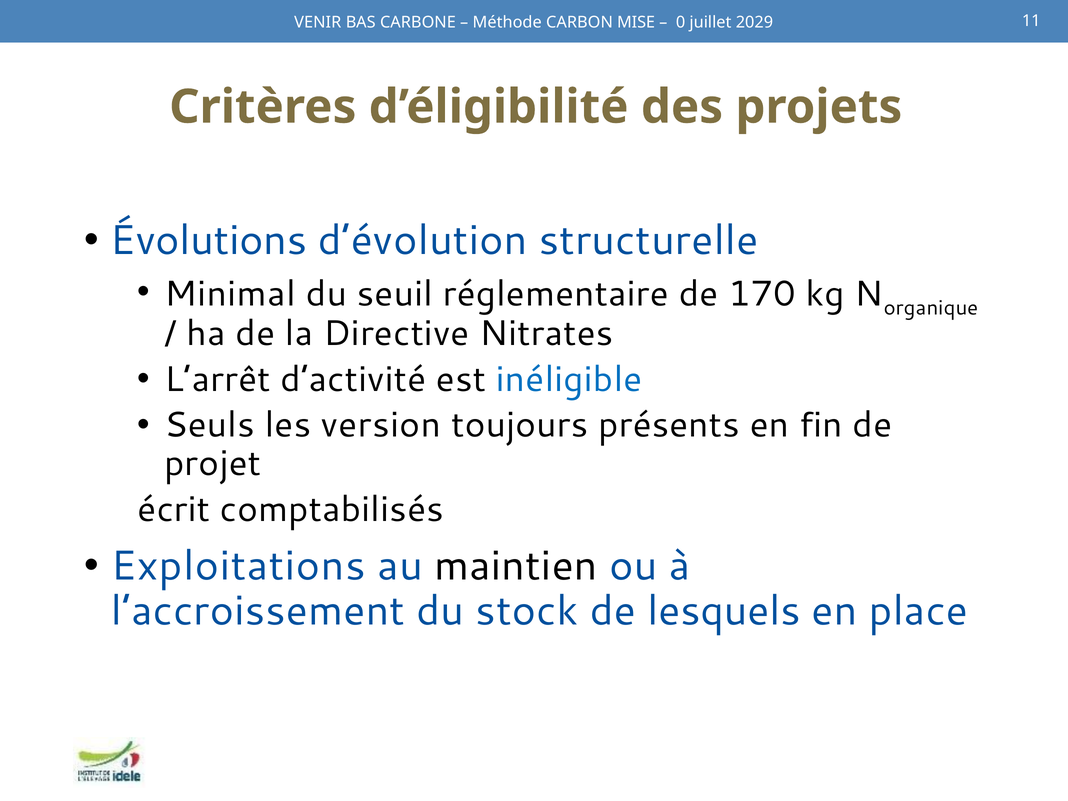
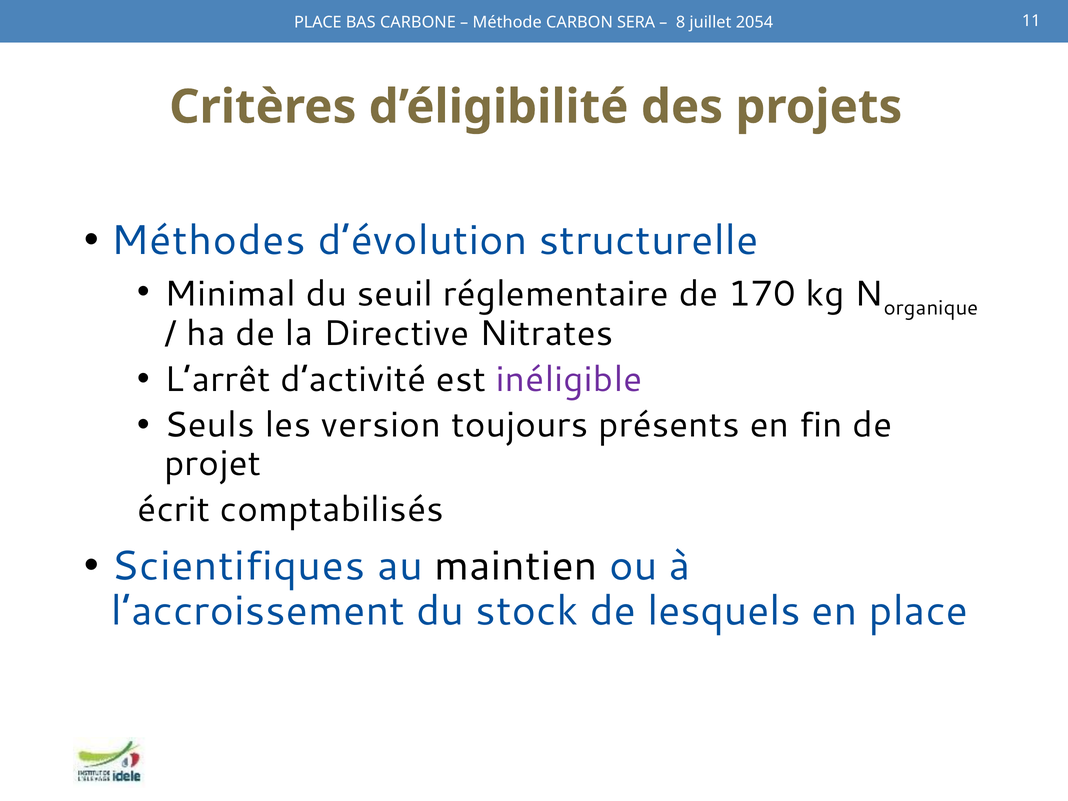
VENIR: VENIR -> PLACE (318, 22)
MISE: MISE -> SERA (636, 22)
0: 0 -> 8 (681, 22)
2029: 2029 -> 2054 (754, 22)
Évolutions: Évolutions -> Méthodes (208, 241)
inéligible colour: blue -> purple (569, 379)
Exploitations: Exploitations -> Scientifiques (238, 566)
